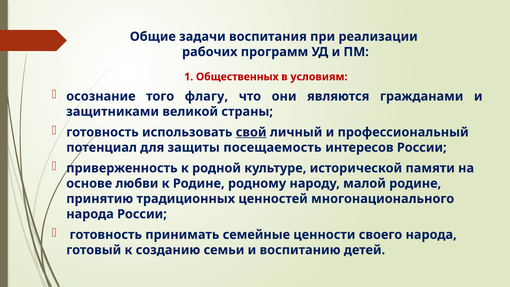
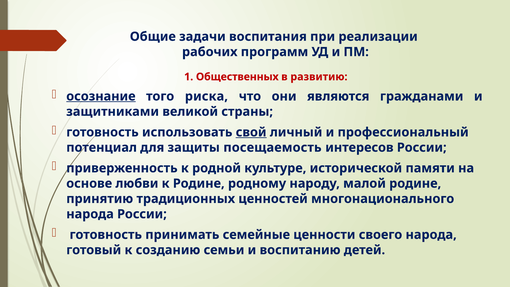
условиям: условиям -> развитию (319, 77)
осознание underline: none -> present (101, 96)
флагу: флагу -> риска (206, 96)
